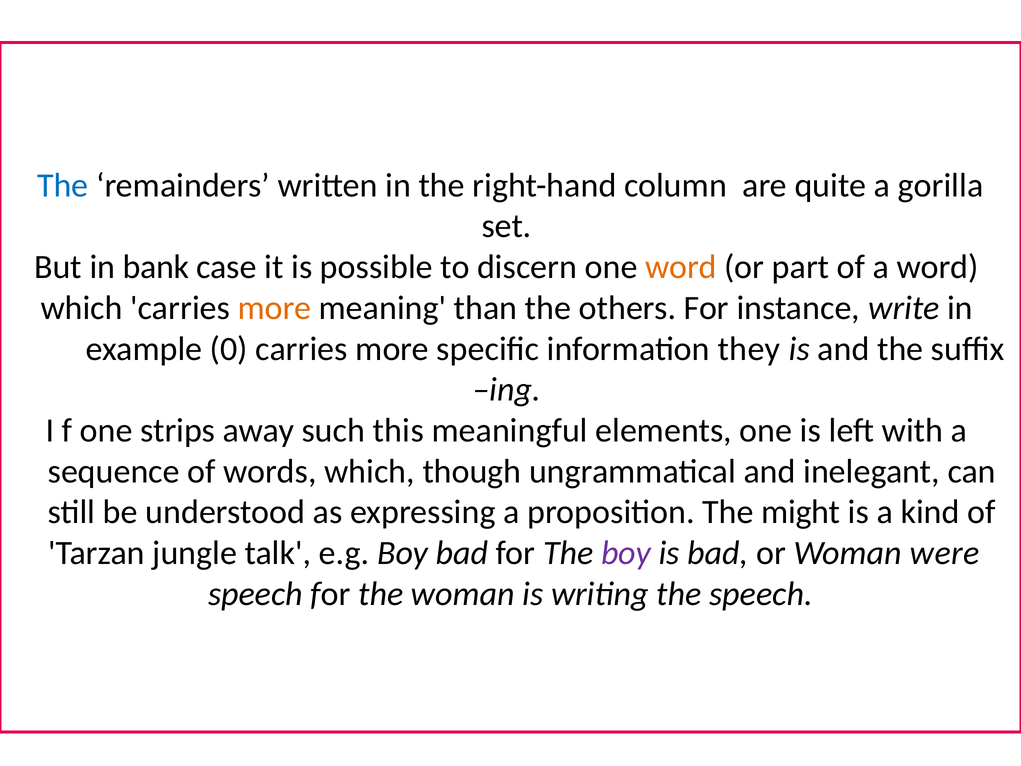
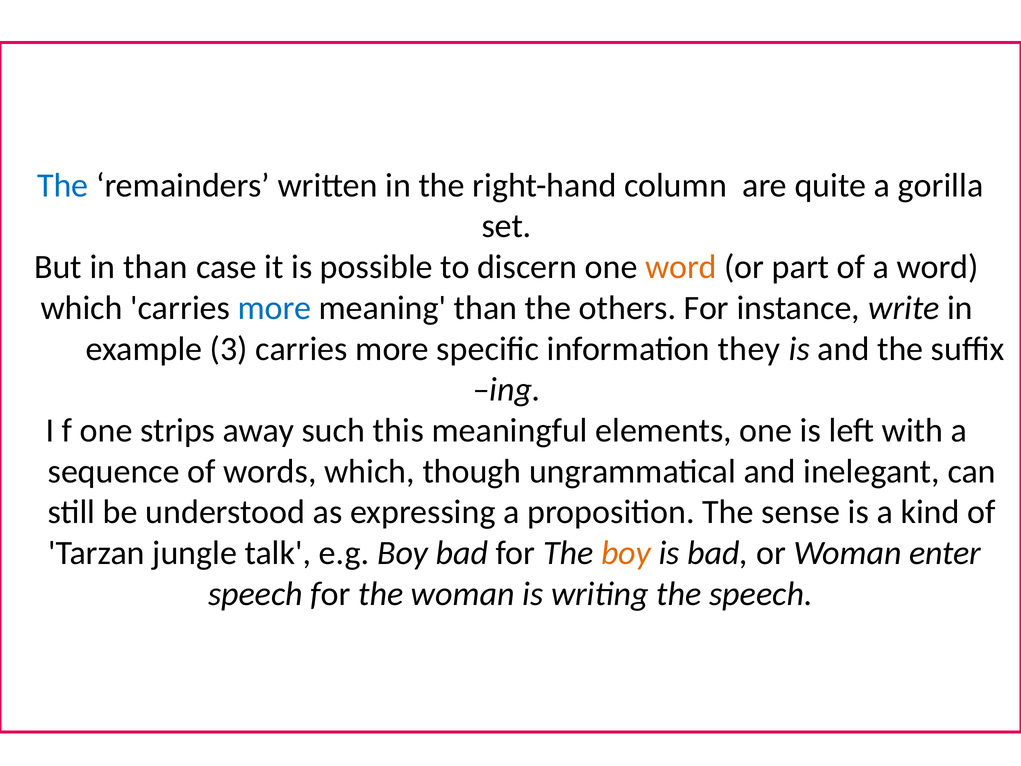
in bank: bank -> than (155, 267)
more colour: orange -> blue (274, 308)
0: 0 -> 3 (229, 349)
might: might -> sense (801, 512)
boy colour: purple -> orange (626, 553)
were: were -> enter (945, 553)
